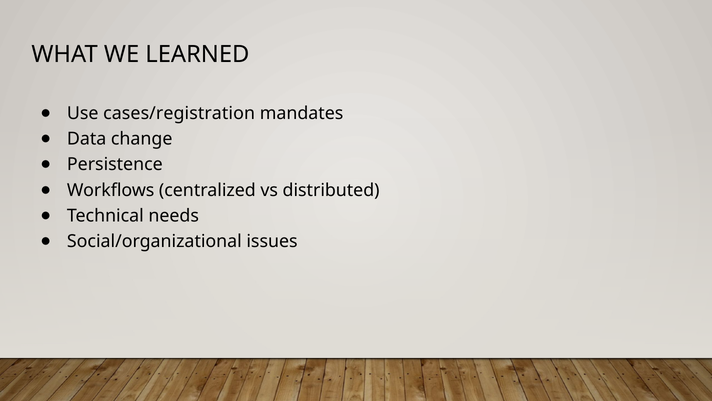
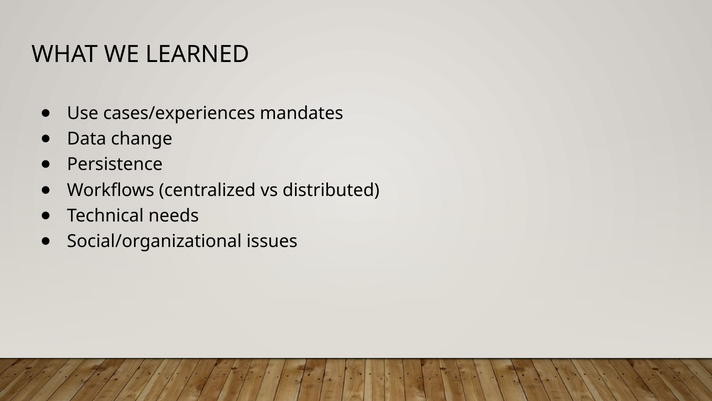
cases/registration: cases/registration -> cases/experiences (179, 113)
